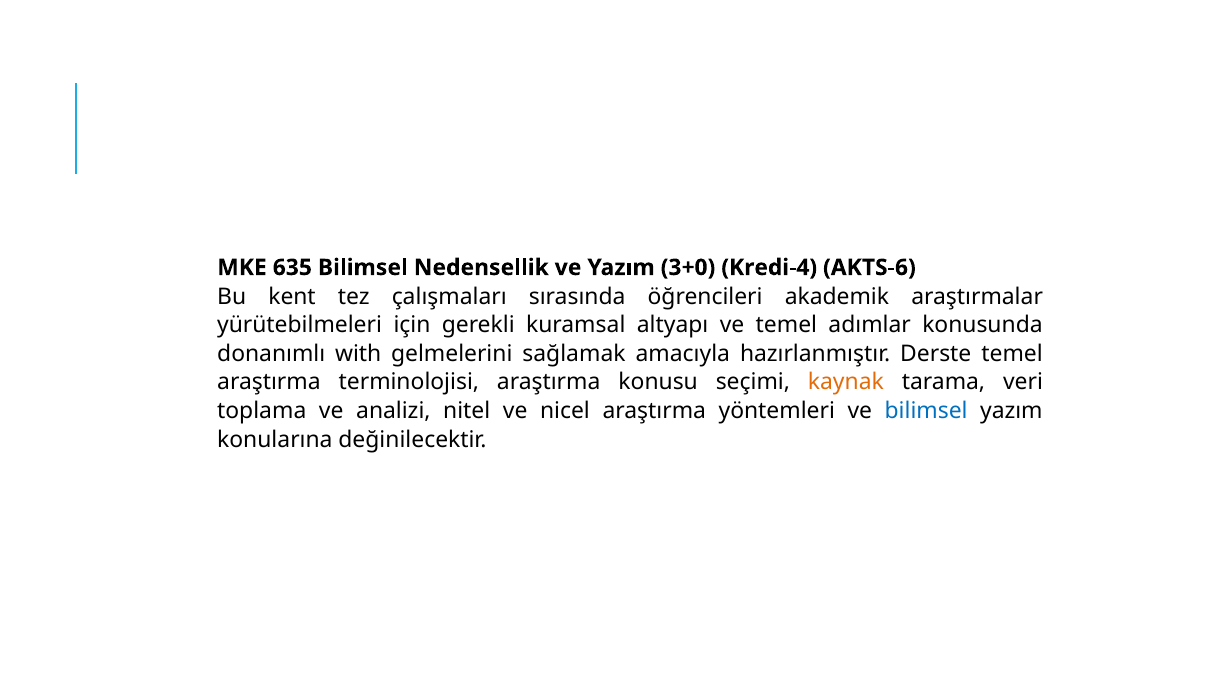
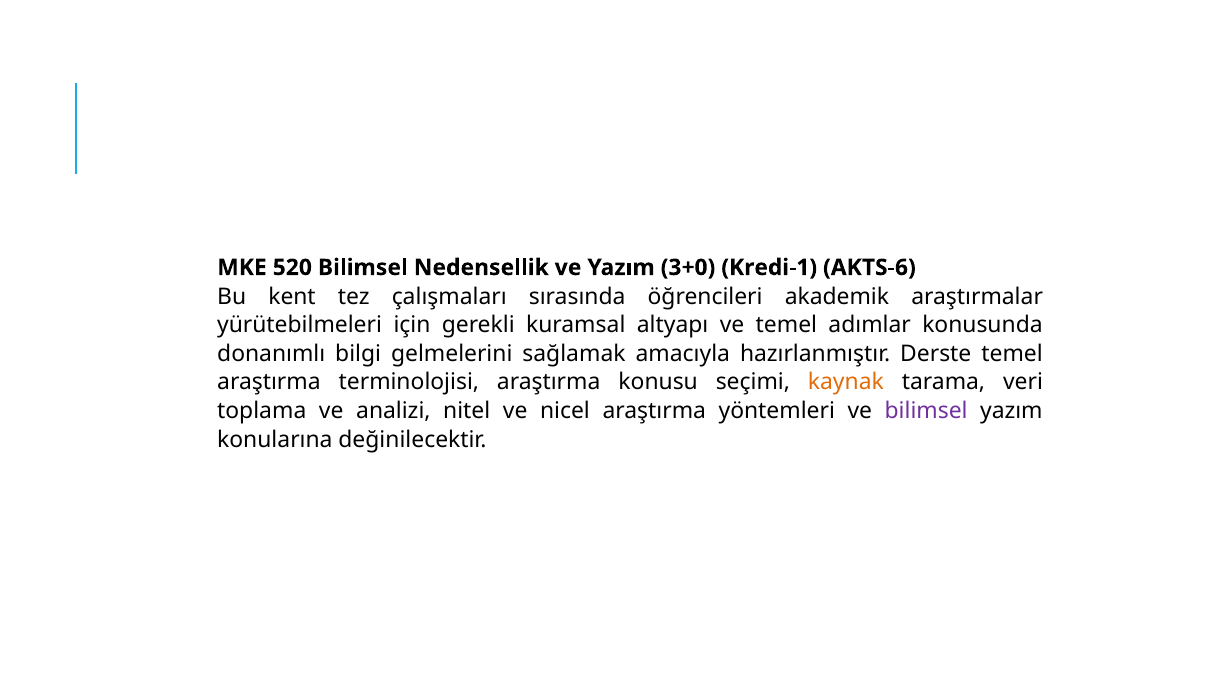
635: 635 -> 520 (292, 267)
Kredi-4: Kredi-4 -> Kredi-1 (769, 267)
with: with -> bilgi (358, 354)
bilimsel colour: blue -> purple (926, 411)
